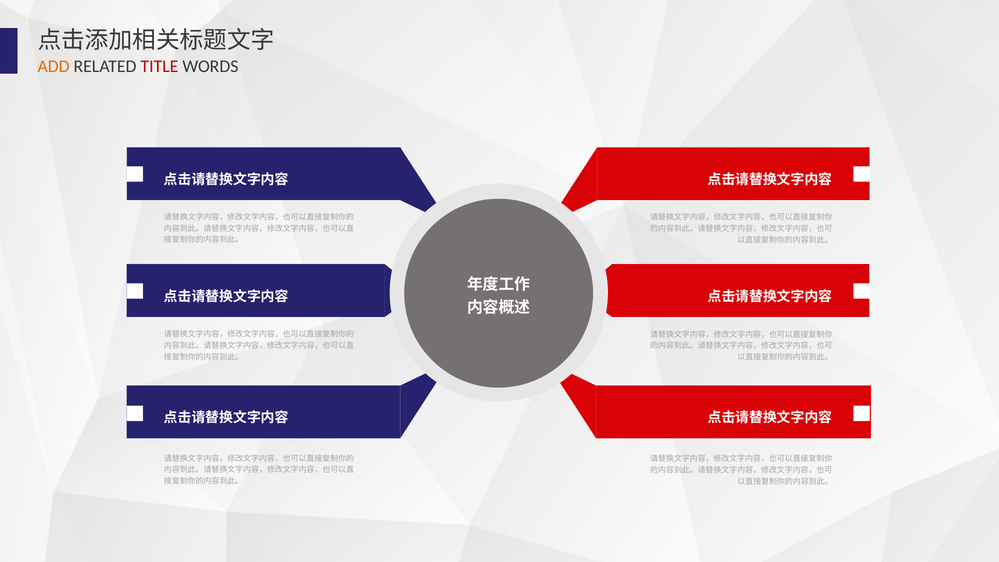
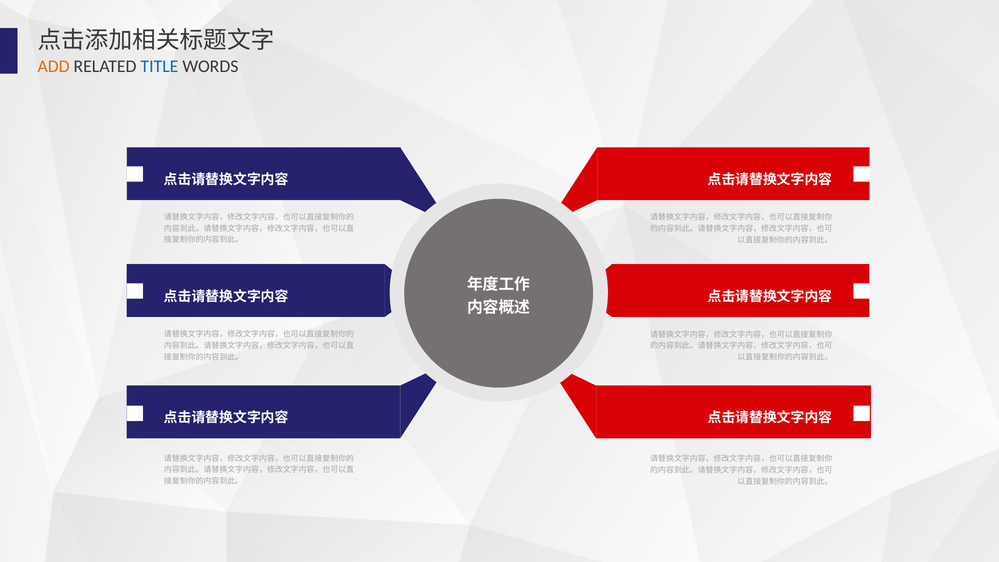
TITLE colour: red -> blue (159, 66)
